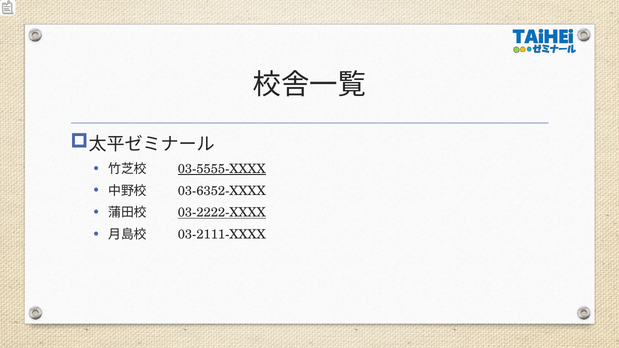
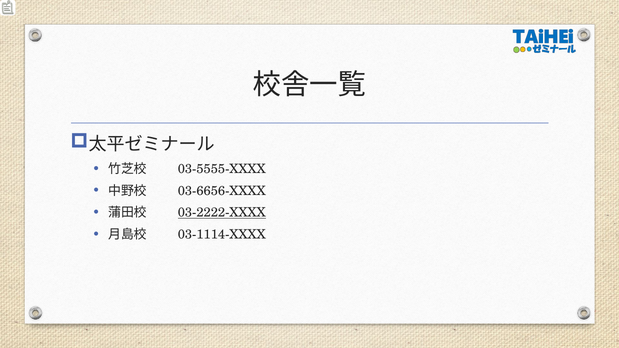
03-5555-XXXX underline: present -> none (222, 169)
03-6352-XXXX: 03-6352-XXXX -> 03-6656-XXXX (222, 191)
03-2111-XXXX: 03-2111-XXXX -> 03-1114-XXXX (222, 235)
